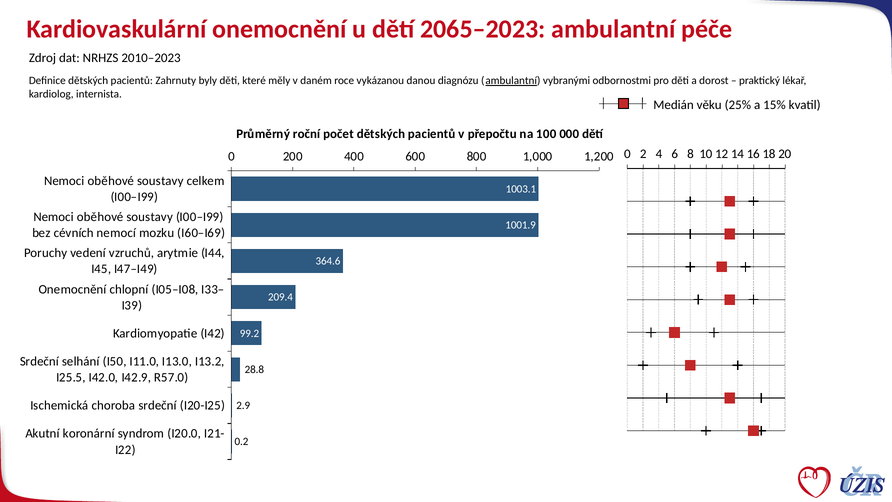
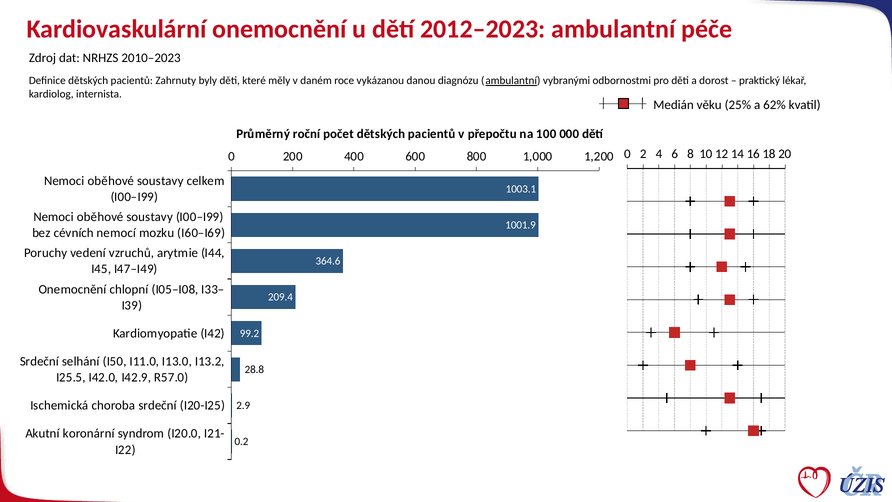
2065–2023: 2065–2023 -> 2012–2023 (483, 29)
15%: 15% -> 62% (774, 105)
